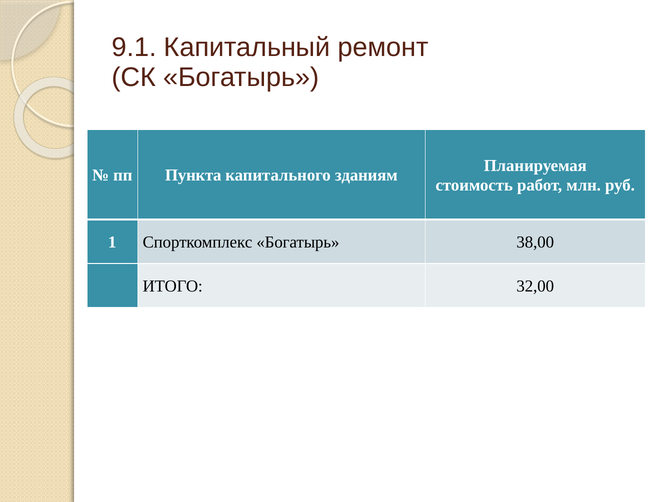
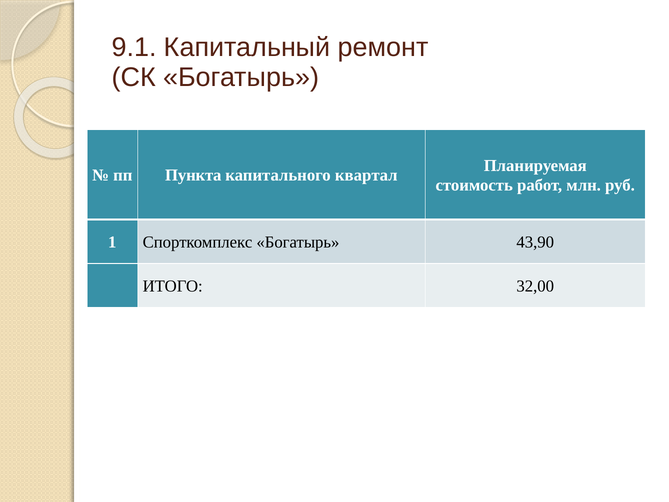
зданиям: зданиям -> квартал (366, 175)
38,00: 38,00 -> 43,90 (535, 242)
